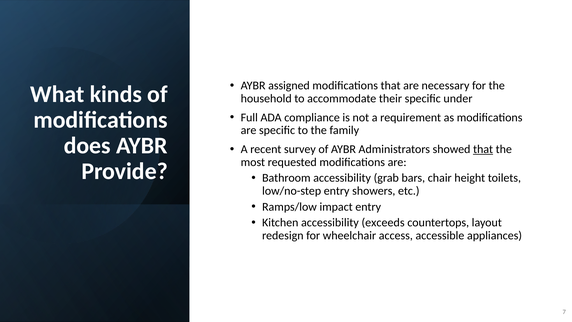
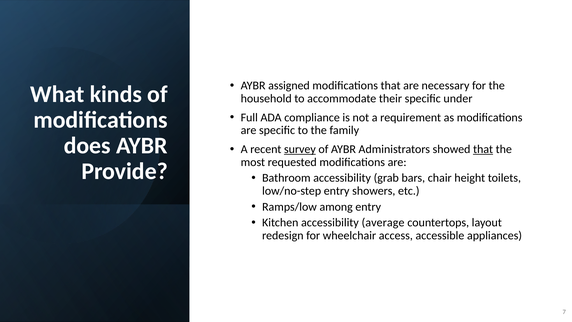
survey underline: none -> present (300, 149)
impact: impact -> among (336, 207)
exceeds: exceeds -> average (383, 222)
